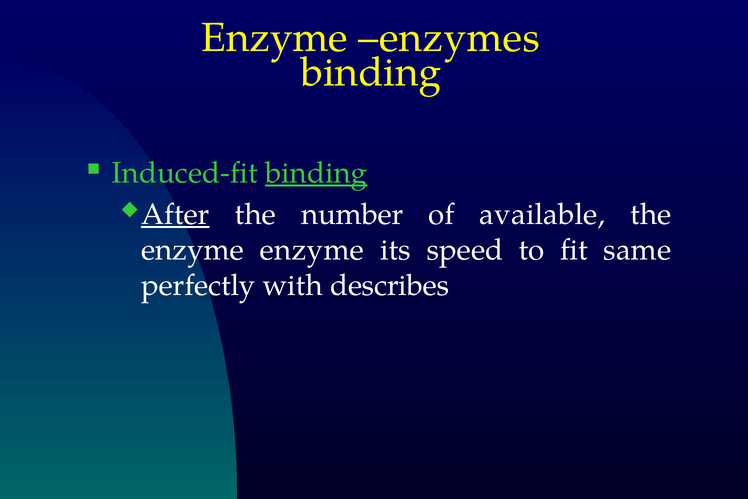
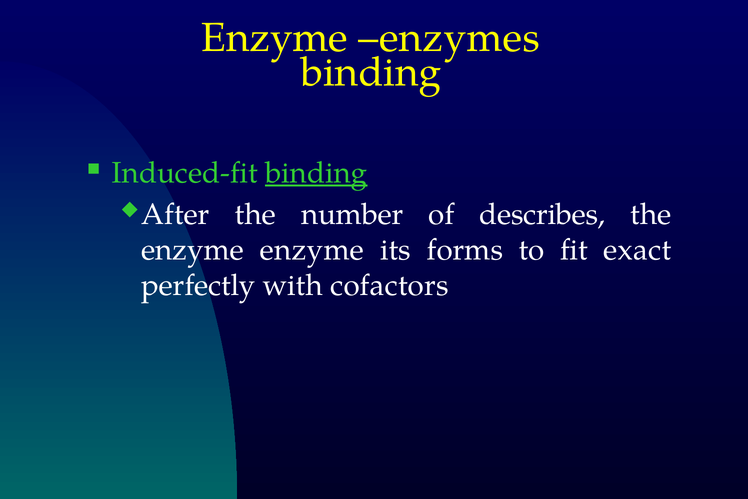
After underline: present -> none (175, 214)
available: available -> describes (542, 214)
speed: speed -> forms (465, 250)
same: same -> exact (637, 250)
describes: describes -> cofactors (389, 285)
